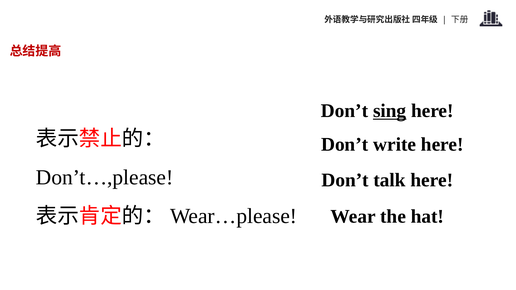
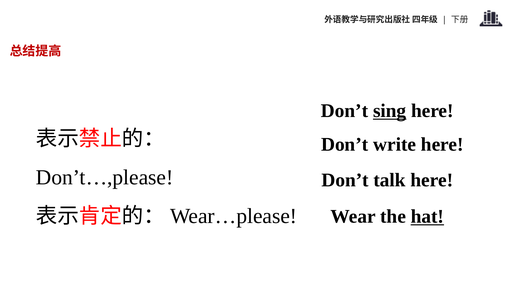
hat underline: none -> present (427, 217)
